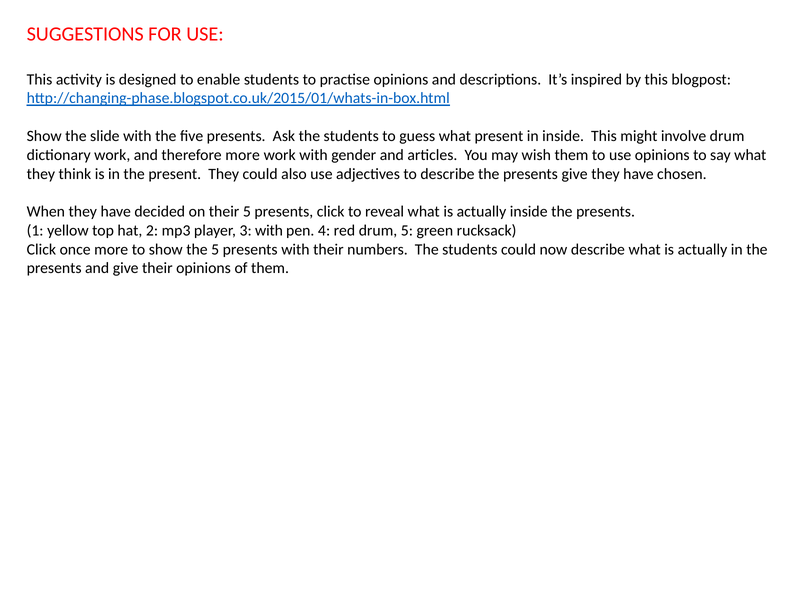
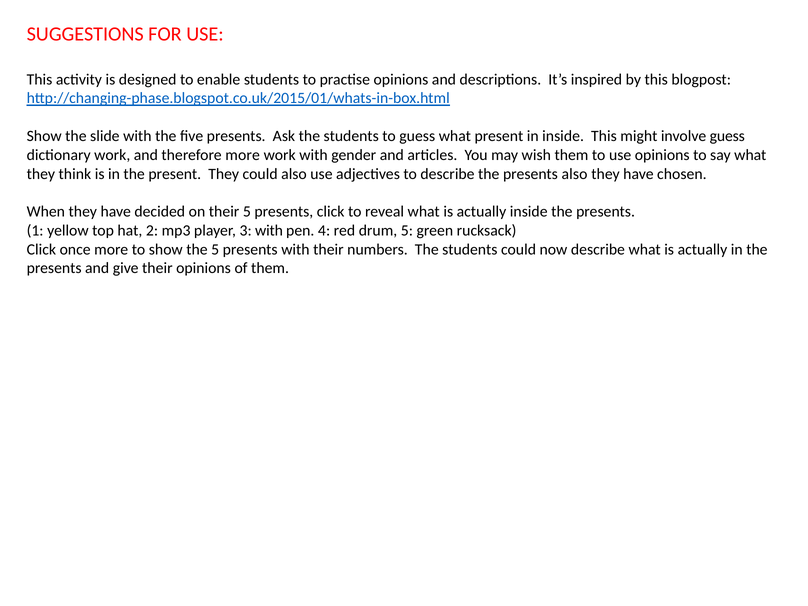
involve drum: drum -> guess (727, 136)
presents give: give -> also (575, 174)
